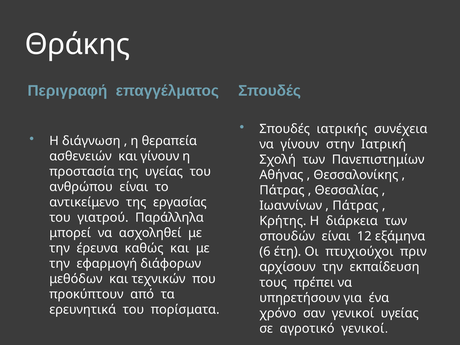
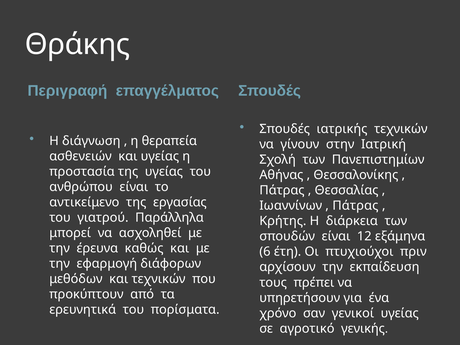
ιατρικής συνέχεια: συνέχεια -> τεχνικών (401, 129)
και γίνουν: γίνουν -> υγείας (160, 156)
αγροτικό γενικοί: γενικοί -> γενικής (363, 328)
